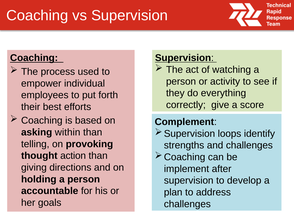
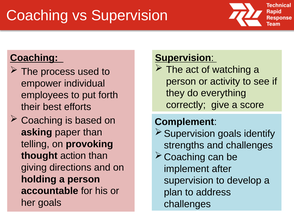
within: within -> paper (68, 133)
loops: loops -> goals (230, 134)
